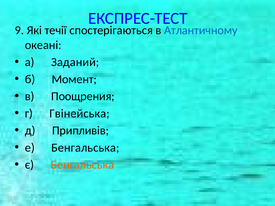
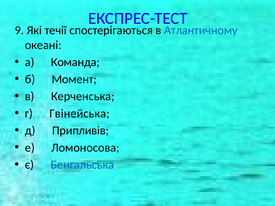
Заданий: Заданий -> Команда (75, 62)
Поощрения: Поощрения -> Керченська (83, 96)
е Бенгальська: Бенгальська -> Ломоносова (85, 148)
Бенгальська colour: orange -> blue (82, 165)
